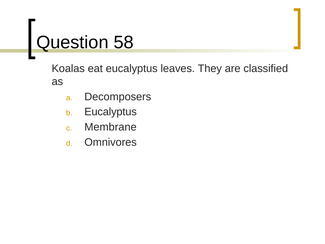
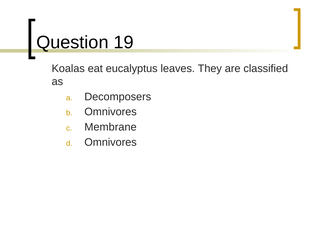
58: 58 -> 19 (124, 42)
Eucalyptus: Eucalyptus -> Omnivores (111, 112)
